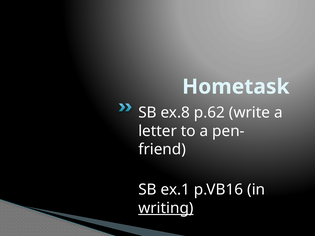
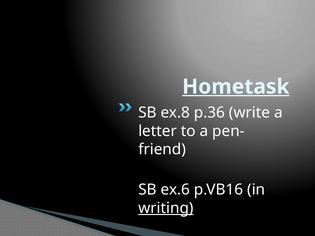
Hometask underline: none -> present (236, 87)
p.62: p.62 -> p.36 (209, 113)
ex.1: ex.1 -> ex.6 (175, 190)
